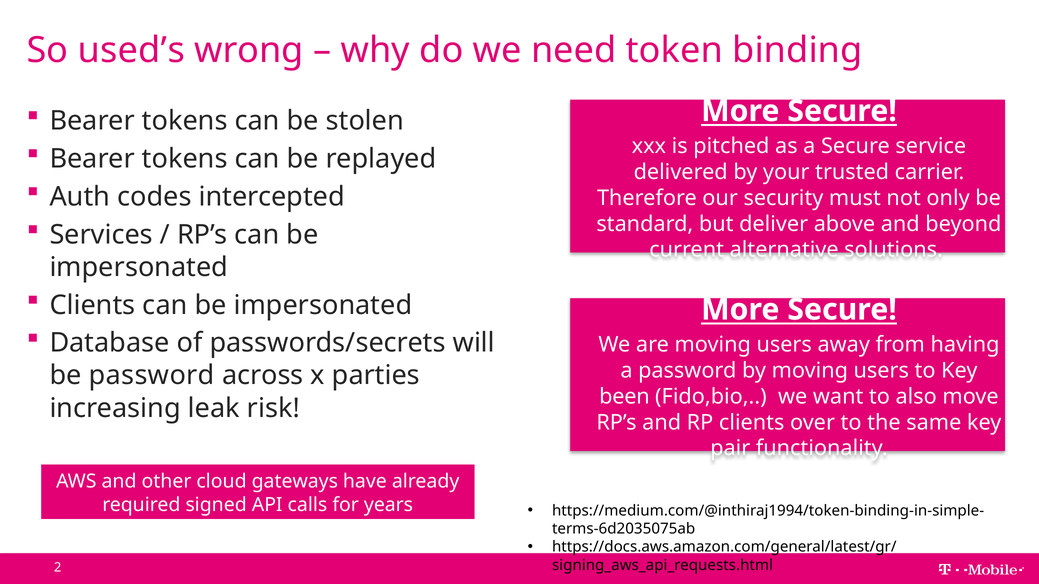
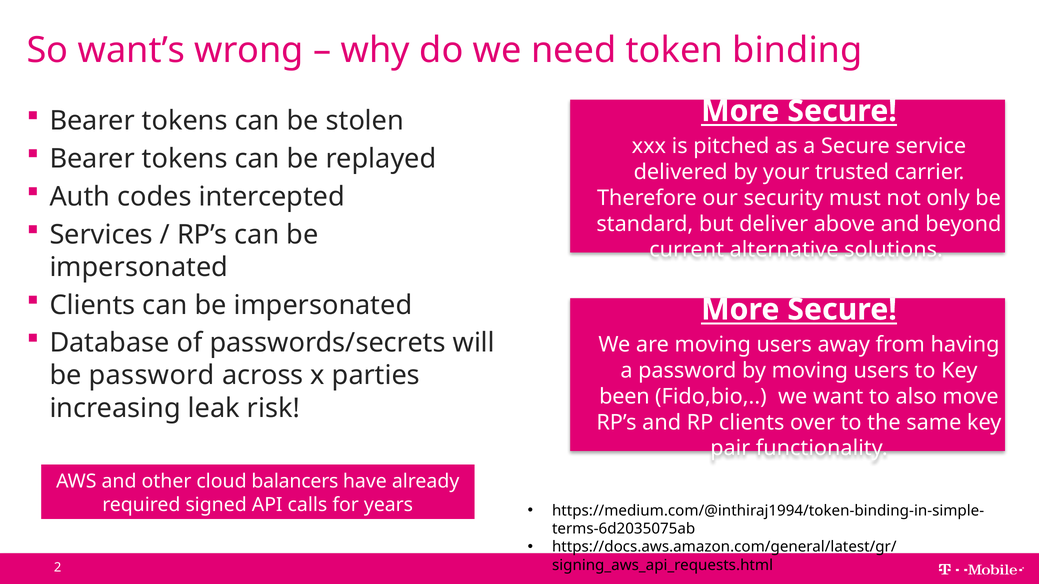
used’s: used’s -> want’s (131, 51)
gateways: gateways -> balancers (295, 482)
